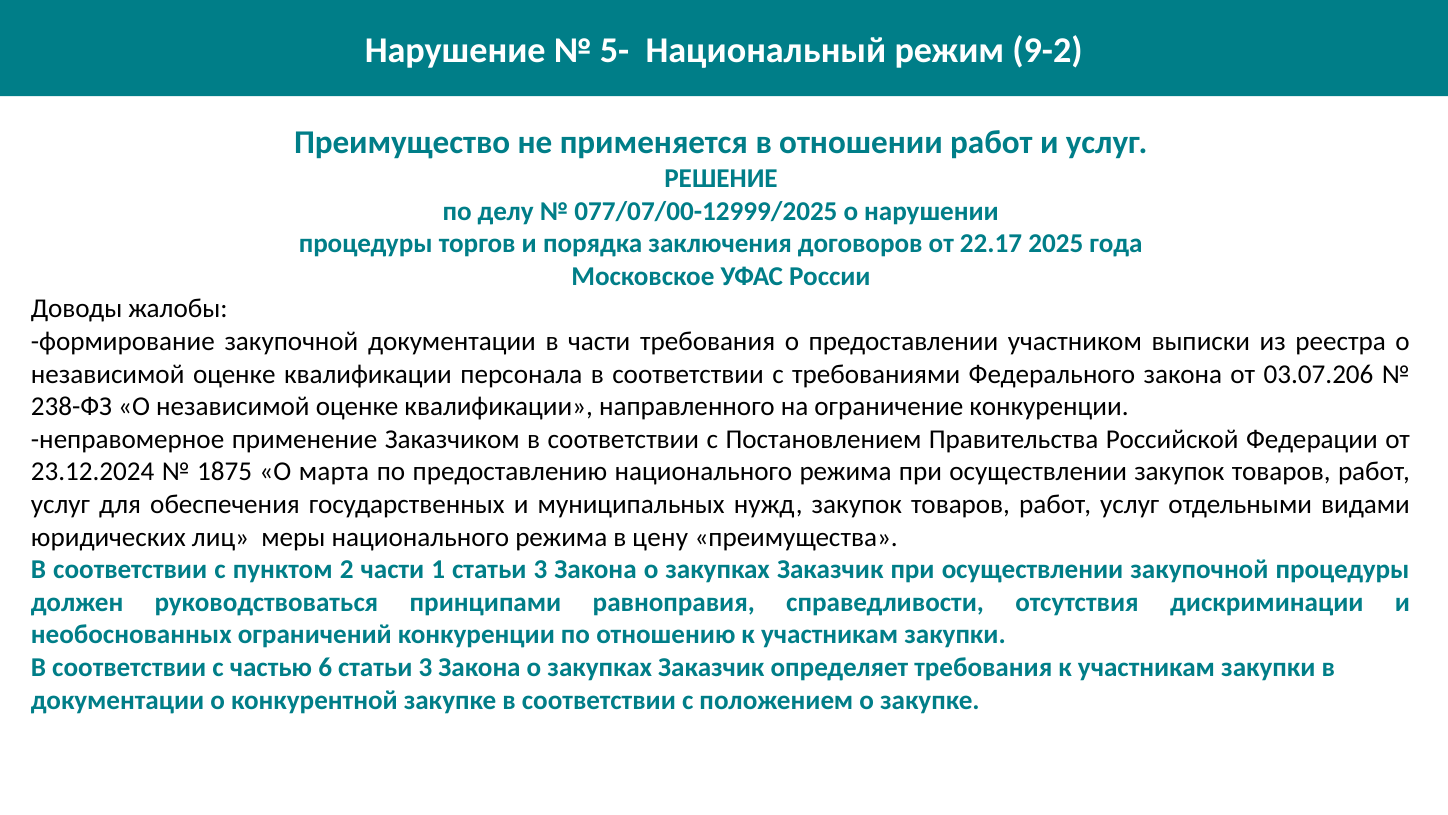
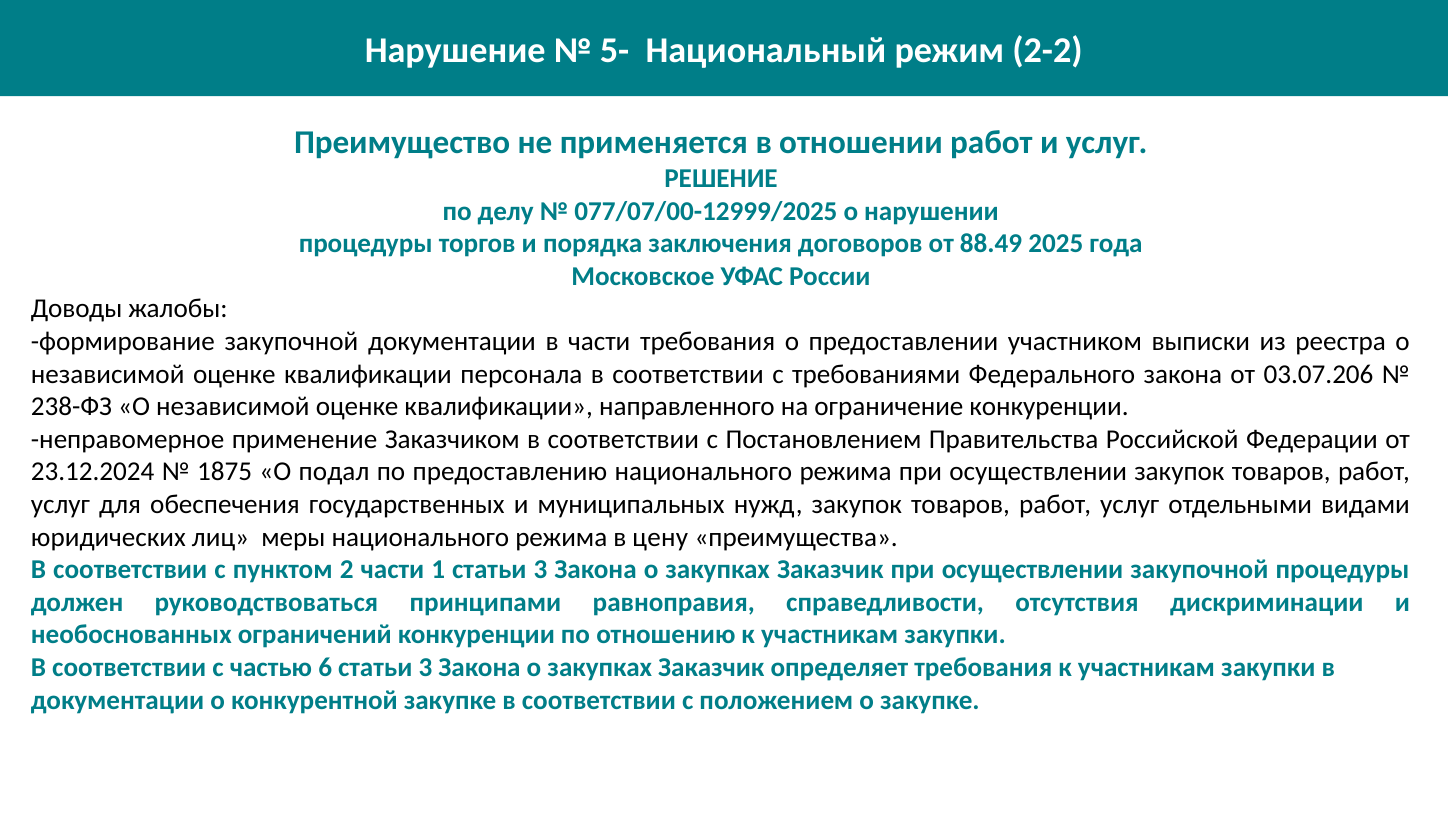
9-2: 9-2 -> 2-2 (1048, 51)
22.17: 22.17 -> 88.49 (991, 244)
марта: марта -> подал (334, 472)
